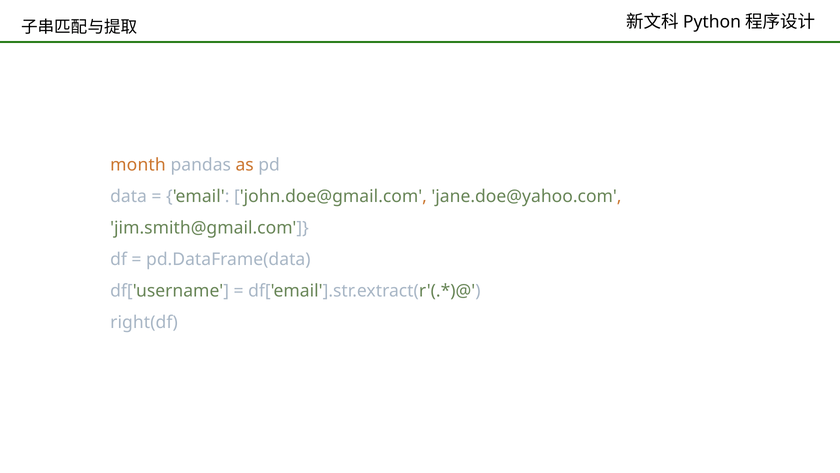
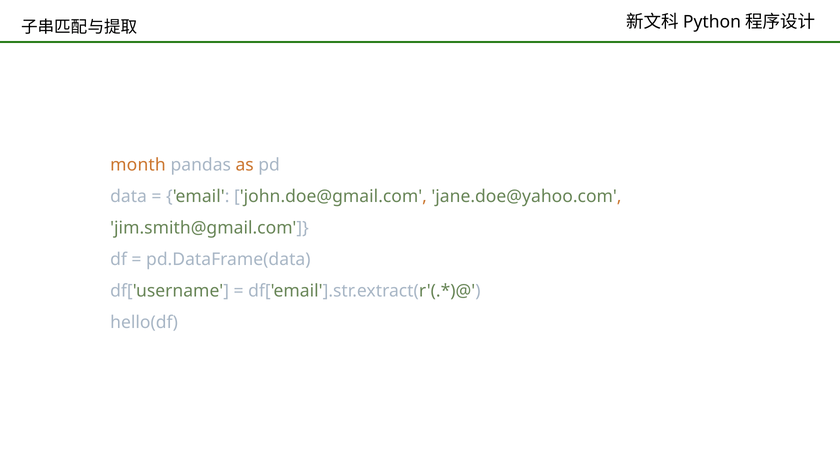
right(df: right(df -> hello(df (144, 322)
